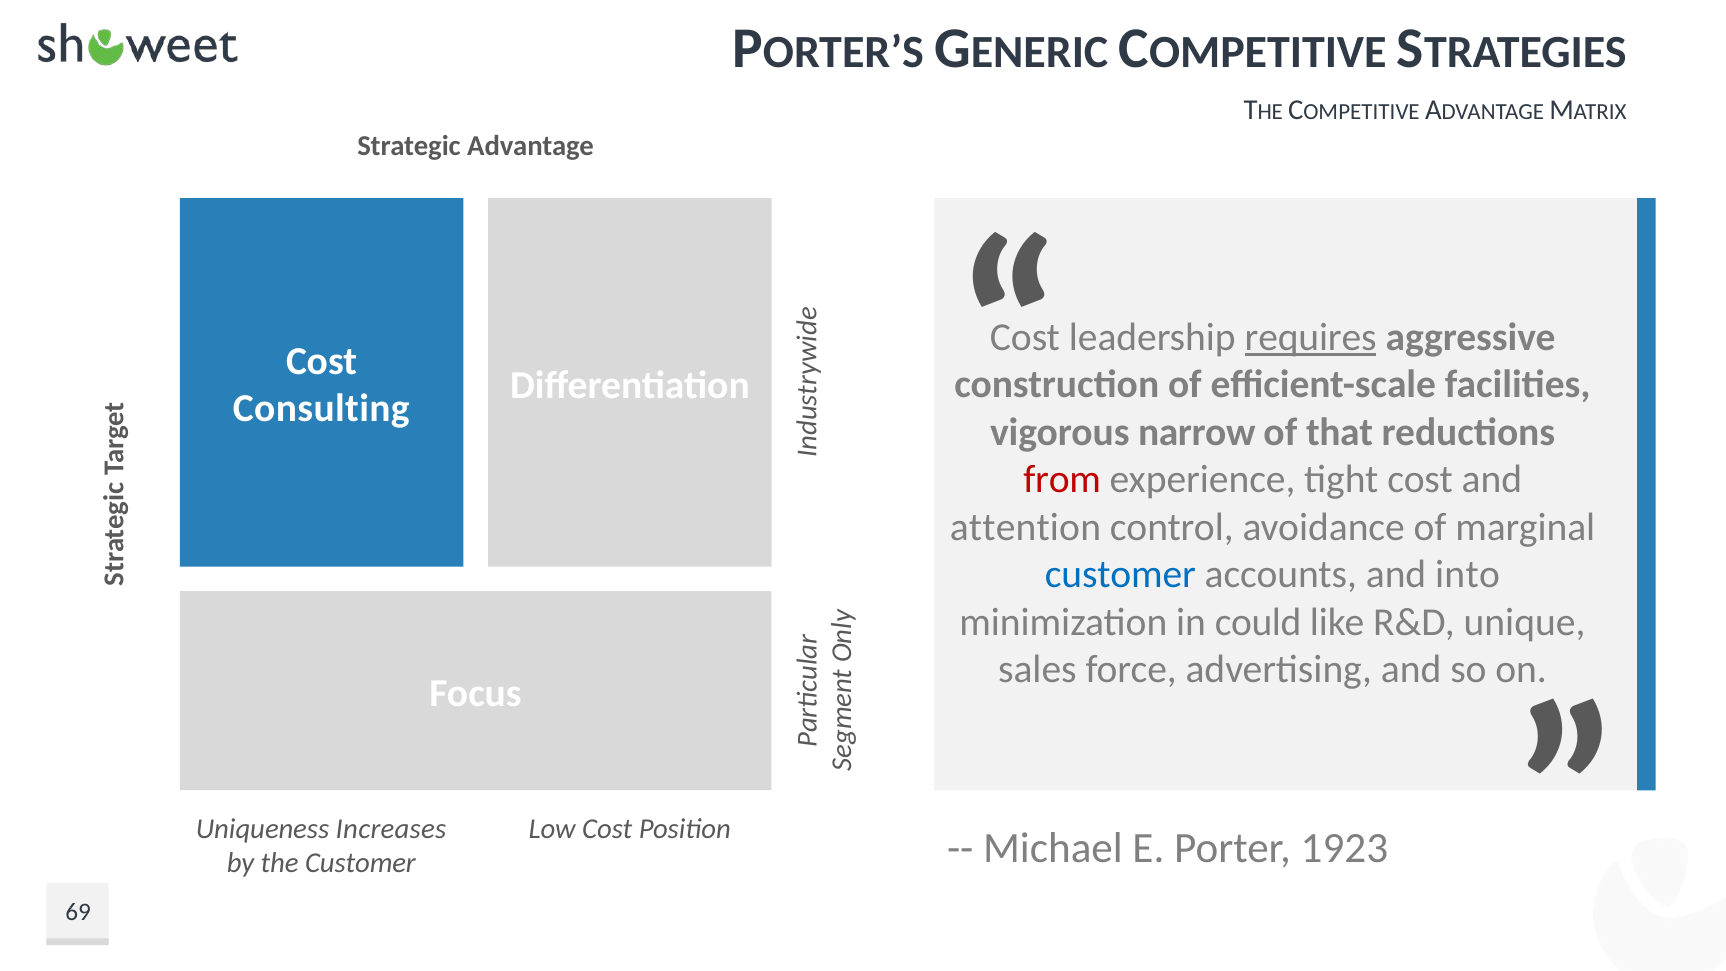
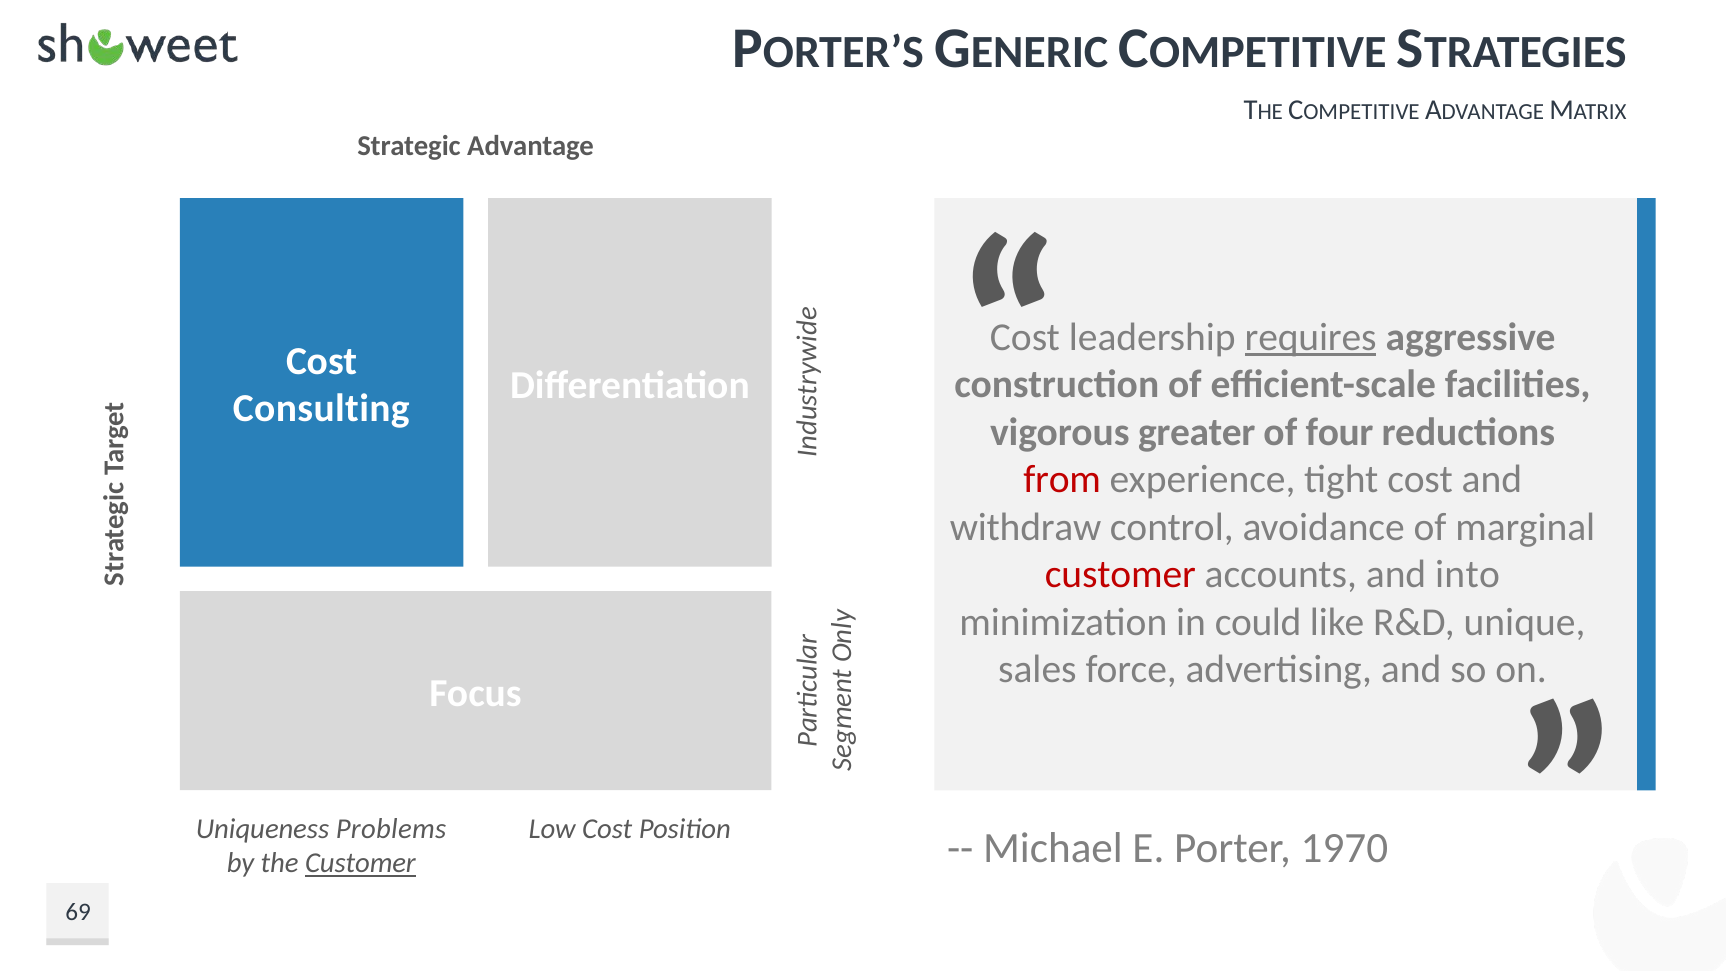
narrow: narrow -> greater (1197, 432)
that: that -> four (1340, 432)
attention: attention -> withdraw (1026, 527)
customer colour: blue -> red (1120, 575)
Increases: Increases -> Problems (391, 829)
1923: 1923 -> 1970 (1344, 848)
Customer underline: none -> present (360, 863)
